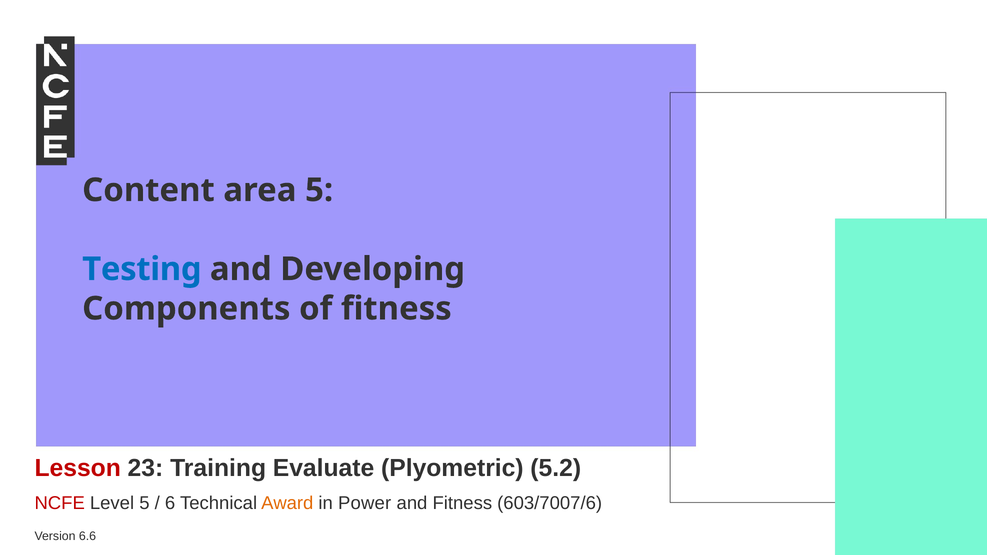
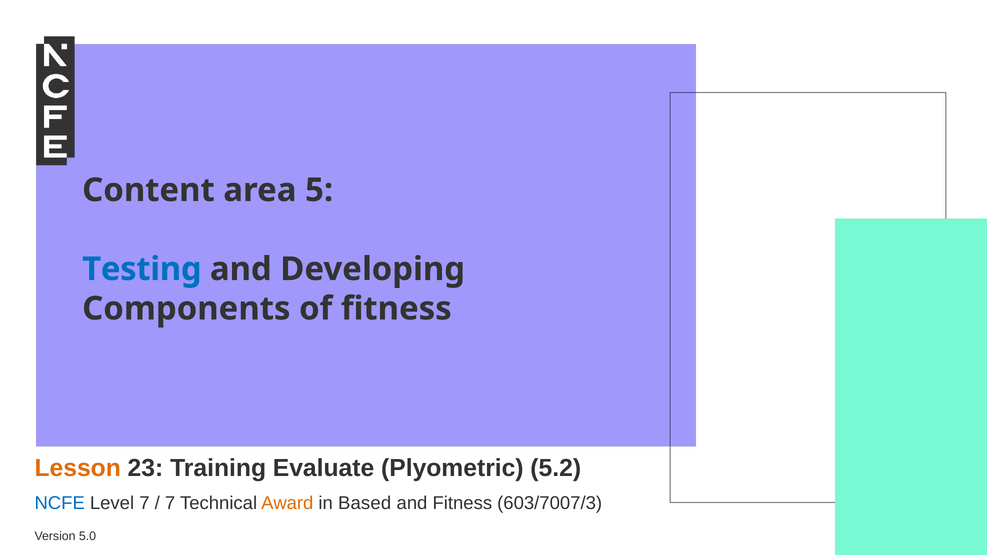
Lesson colour: red -> orange (78, 468)
NCFE colour: red -> blue (60, 503)
Level 5: 5 -> 7 (144, 503)
6: 6 -> 7 (170, 503)
Power: Power -> Based (365, 503)
603/7007/6: 603/7007/6 -> 603/7007/3 (550, 503)
6.6: 6.6 -> 5.0 (87, 536)
